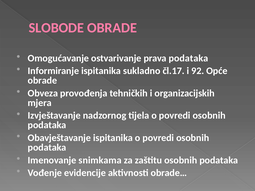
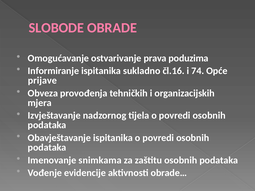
prava podataka: podataka -> poduzima (189, 58)
čl.17: čl.17 -> čl.16 (174, 71)
92: 92 -> 74 (198, 71)
obrade: obrade -> prijave (42, 81)
